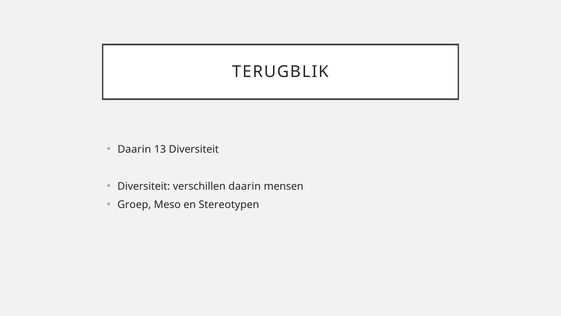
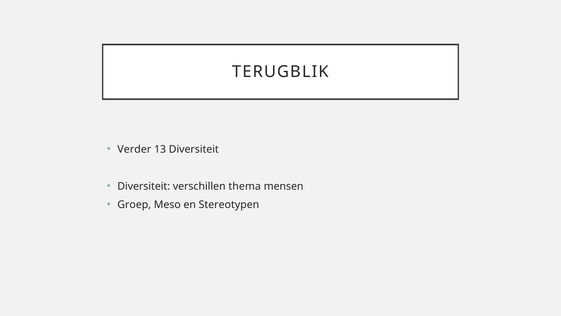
Daarin: Daarin -> Verder (134, 149)
verschillen daarin: daarin -> thema (245, 186)
